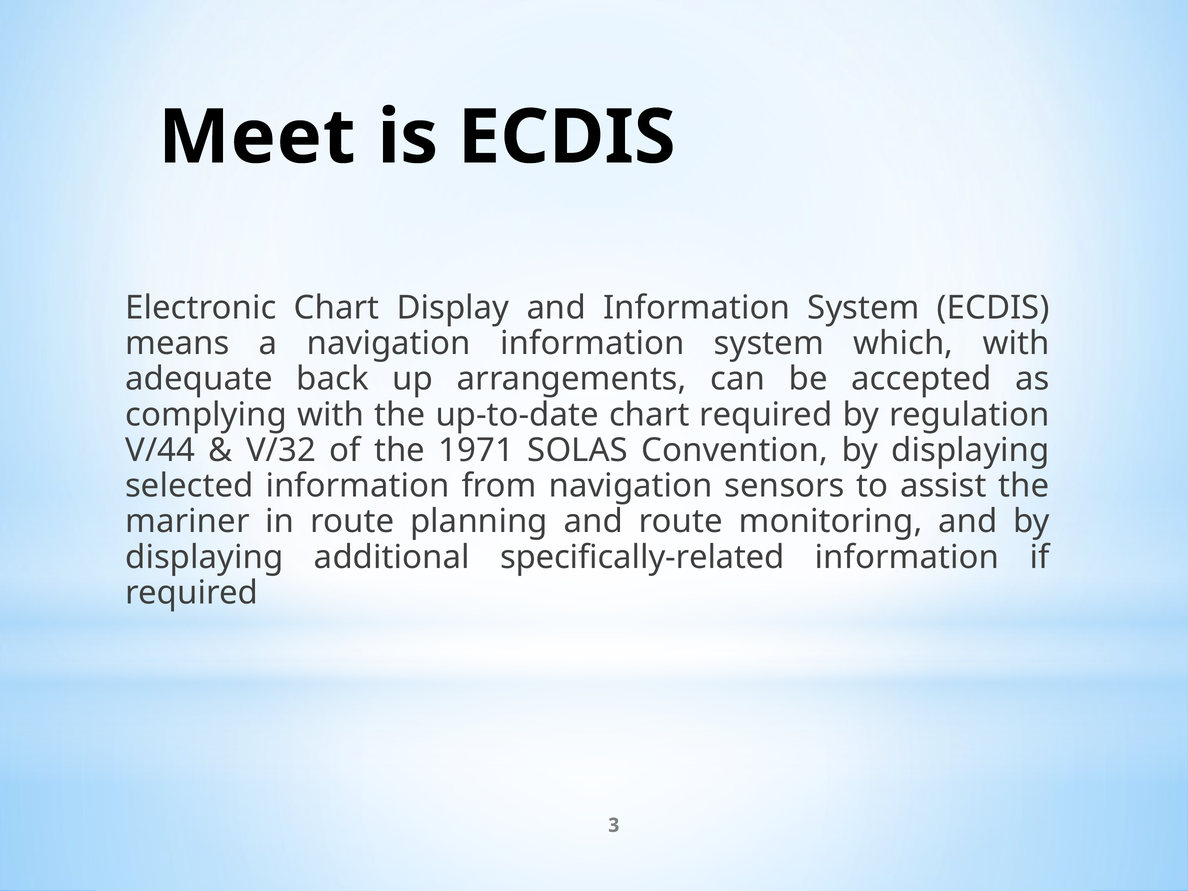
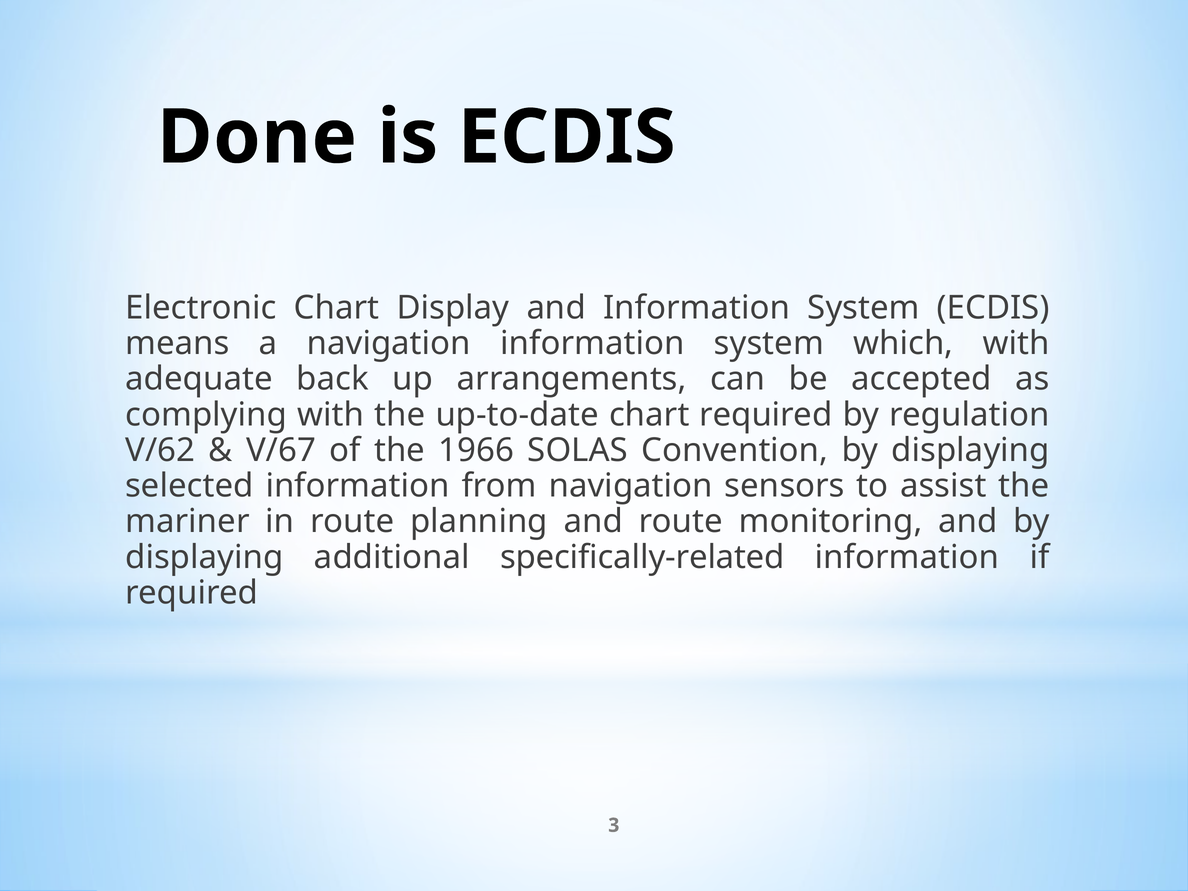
Meet: Meet -> Done (257, 137)
V/44: V/44 -> V/62 (160, 450)
V/32: V/32 -> V/67 (281, 450)
1971: 1971 -> 1966 (476, 450)
